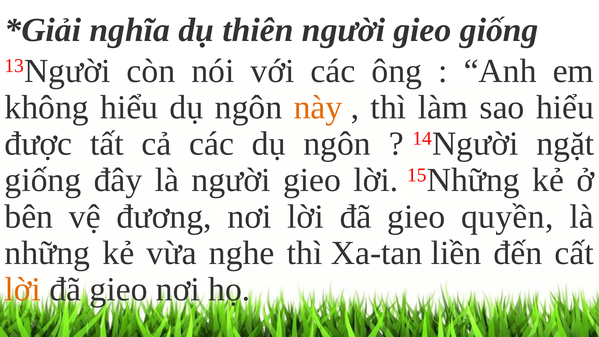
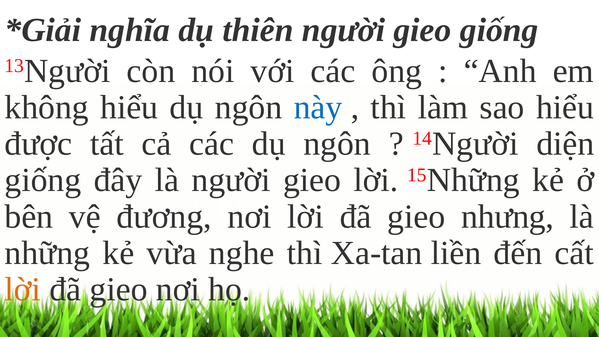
này colour: orange -> blue (318, 107)
ngặt: ngặt -> diện (565, 144)
quyền: quyền -> nhưng (508, 217)
